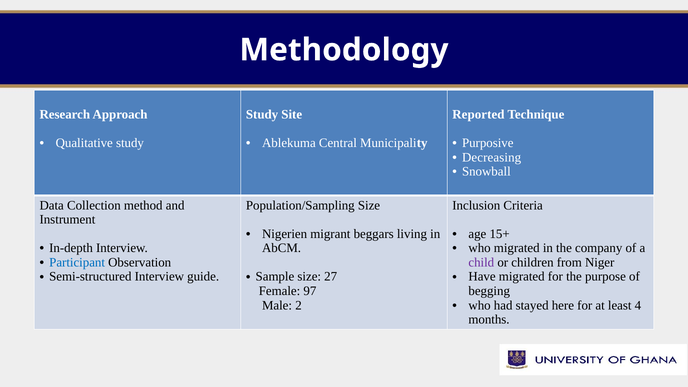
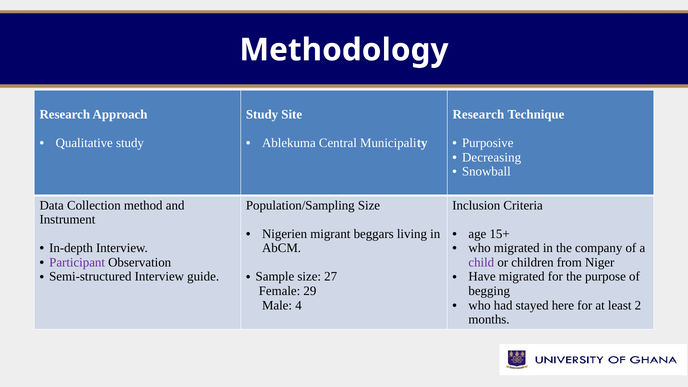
Reported: Reported -> Research (478, 114)
Participant colour: blue -> purple (77, 262)
97: 97 -> 29 (310, 291)
2: 2 -> 4 (298, 305)
4: 4 -> 2 (638, 305)
